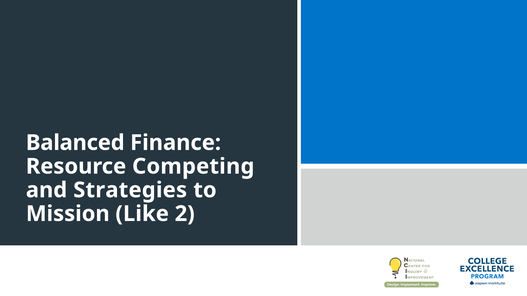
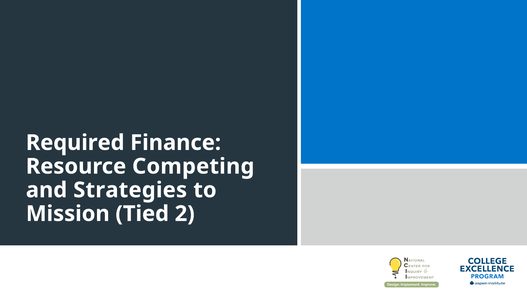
Balanced: Balanced -> Required (75, 143)
Like: Like -> Tied (142, 214)
